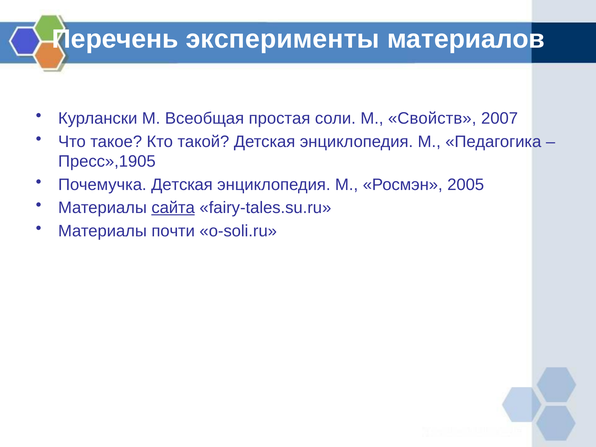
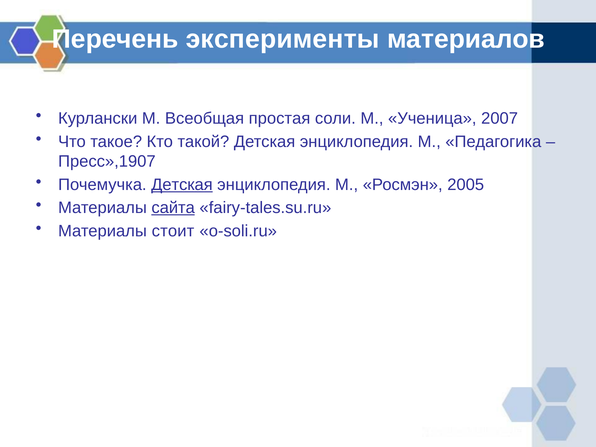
Свойств: Свойств -> Ученица (432, 118)
Пресс»,1905: Пресс»,1905 -> Пресс»,1907 (107, 161)
Детская underline: none -> present (182, 185)
почти: почти -> стоит (173, 231)
